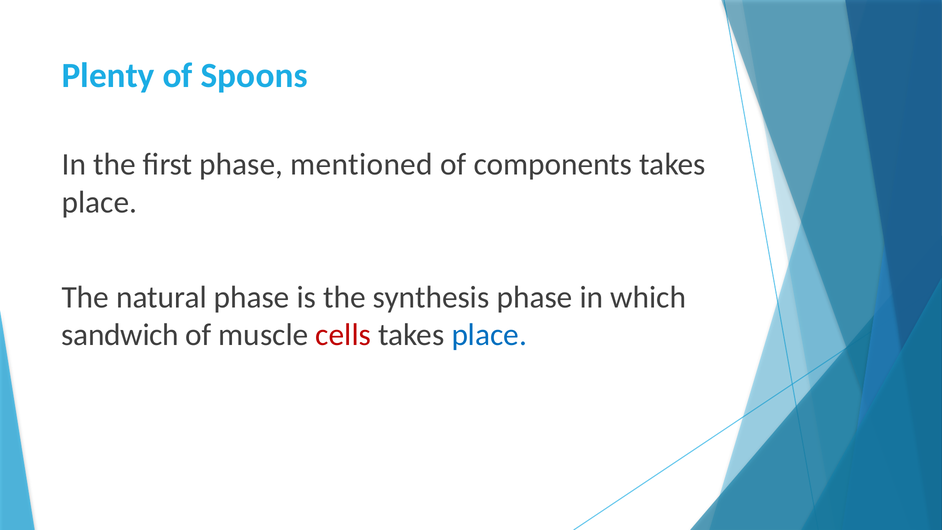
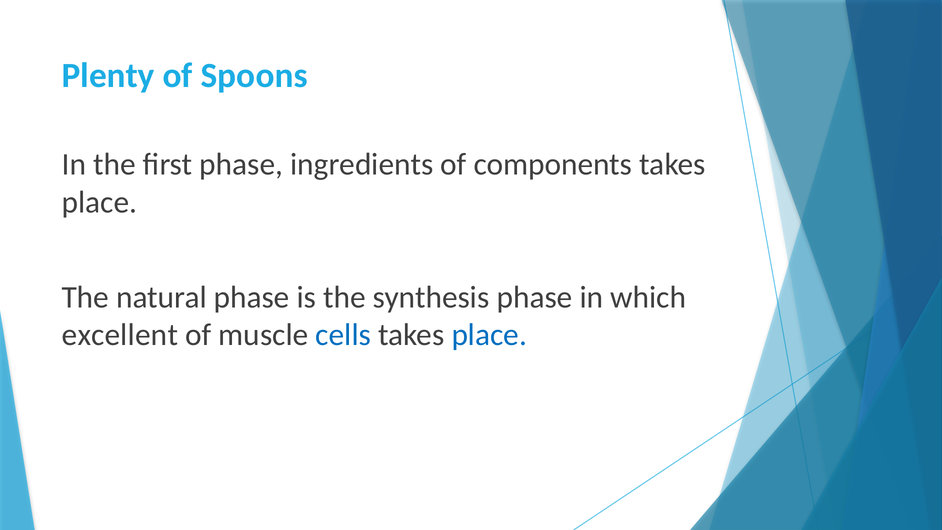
mentioned: mentioned -> ingredients (362, 165)
sandwich: sandwich -> excellent (120, 335)
cells colour: red -> blue (343, 335)
